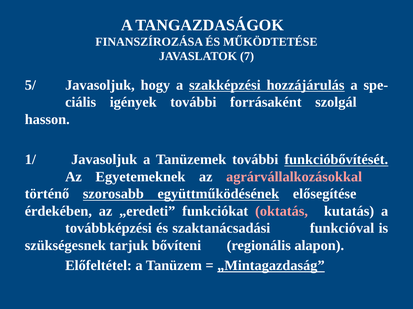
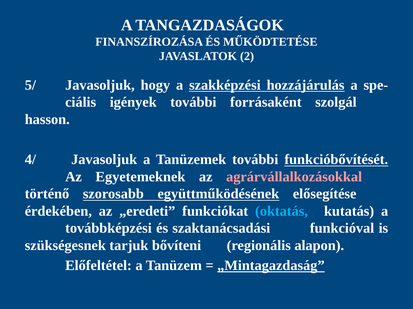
7: 7 -> 2 (247, 56)
1/: 1/ -> 4/ (30, 160)
oktatás colour: pink -> light blue (282, 212)
